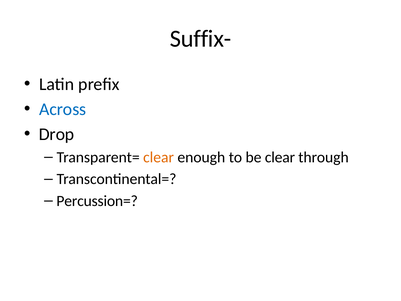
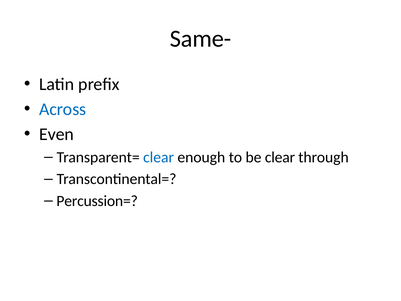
Suffix-: Suffix- -> Same- (201, 39)
Drop: Drop -> Even (57, 134)
clear colour: orange -> blue (159, 157)
